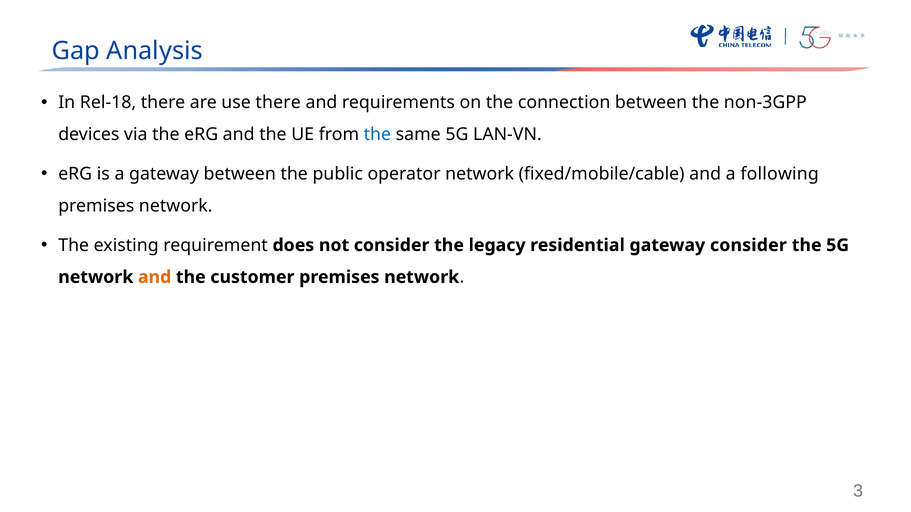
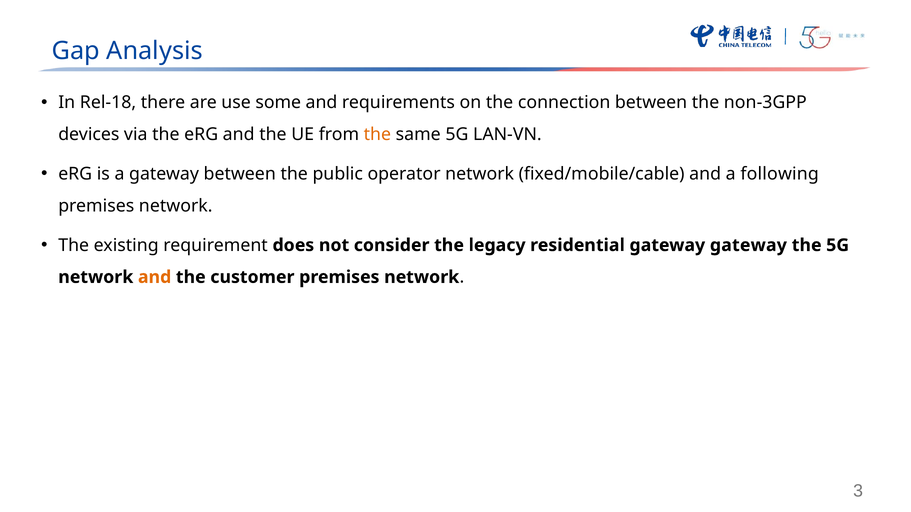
use there: there -> some (278, 103)
the colour: blue -> orange (377, 135)
gateway consider: consider -> gateway (748, 245)
